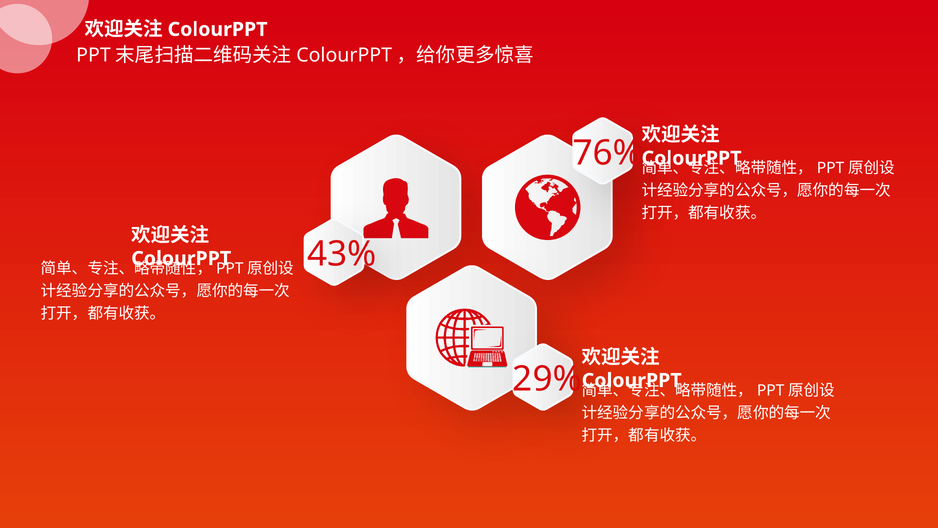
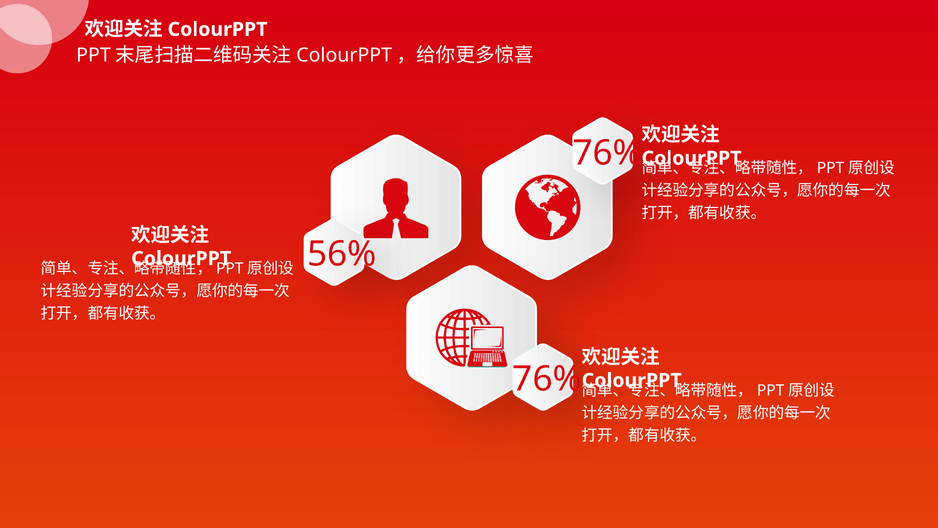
43%: 43% -> 56% (342, 254)
29%: 29% -> 76% (547, 379)
